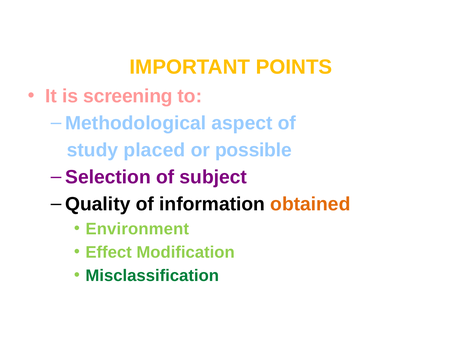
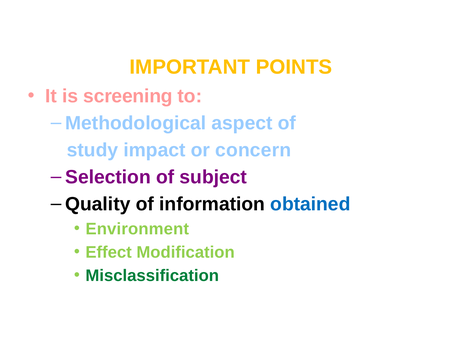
placed: placed -> impact (154, 150)
possible: possible -> concern (253, 150)
obtained colour: orange -> blue (310, 204)
